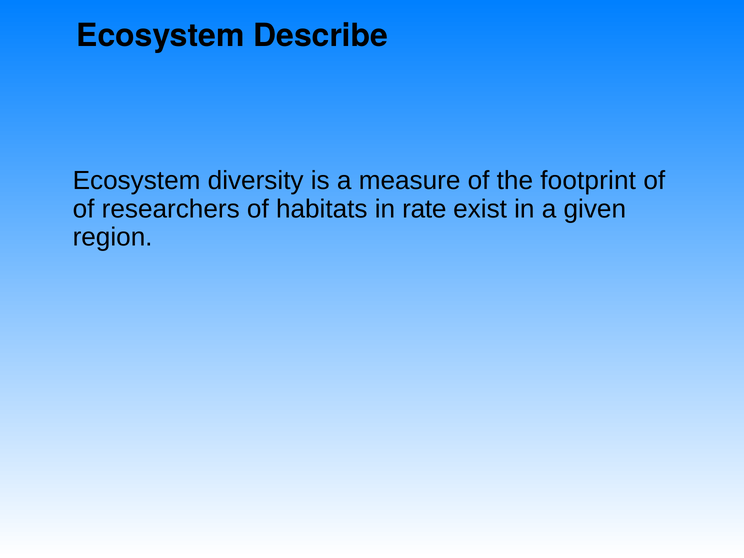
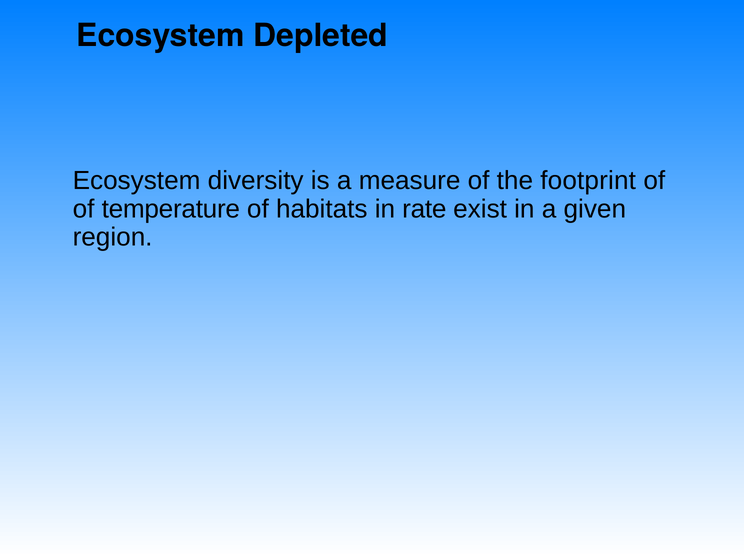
Describe: Describe -> Depleted (321, 36)
researchers: researchers -> temperature (171, 209)
